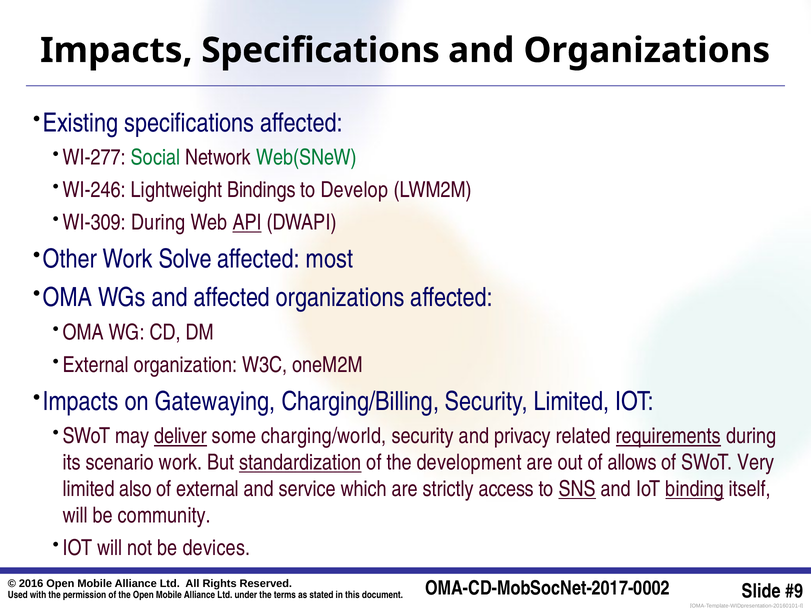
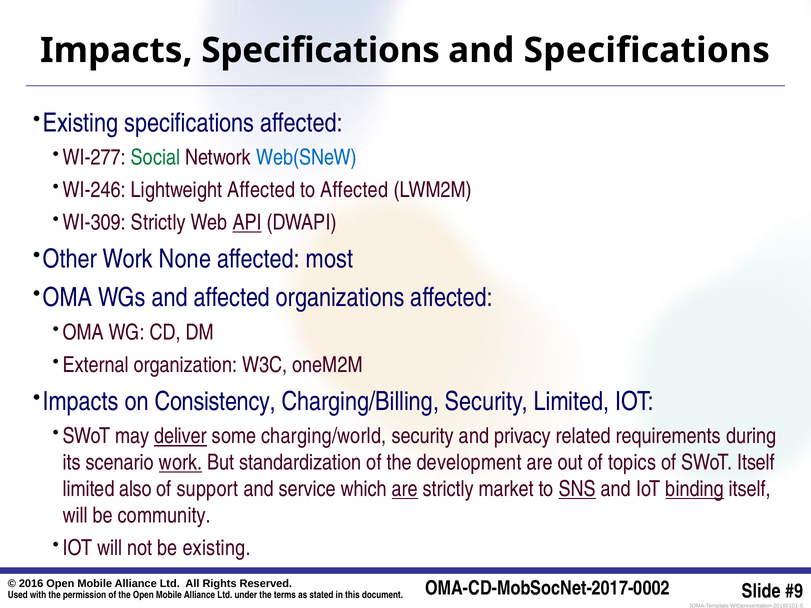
and Organizations: Organizations -> Specifications (647, 50)
Web(SNeW colour: green -> blue (307, 158)
Lightweight Bindings: Bindings -> Affected (261, 190)
to Develop: Develop -> Affected (354, 190)
WI-309 During: During -> Strictly (158, 223)
Solve: Solve -> None (185, 259)
Gatewaying: Gatewaying -> Consistency (215, 402)
requirements underline: present -> none (668, 436)
work underline: none -> present (181, 463)
standardization underline: present -> none (300, 463)
allows: allows -> topics (632, 463)
SWoT Very: Very -> Itself (756, 463)
of external: external -> support (207, 489)
are underline: none -> present (405, 489)
access: access -> market (506, 489)
be devices: devices -> existing (217, 548)
